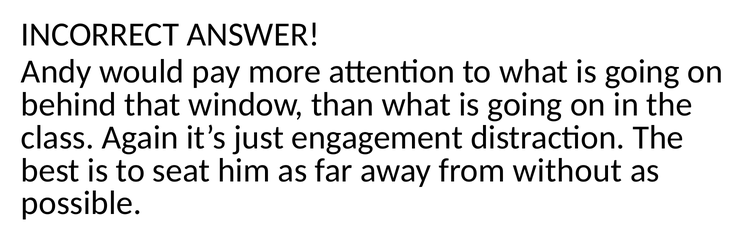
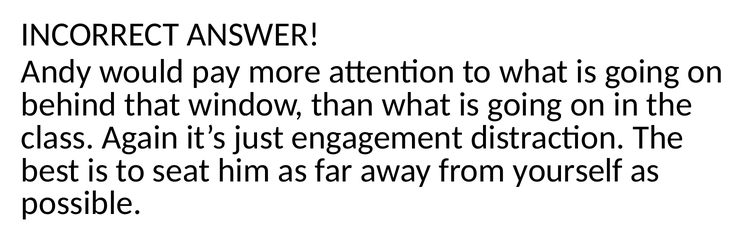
without: without -> yourself (568, 171)
